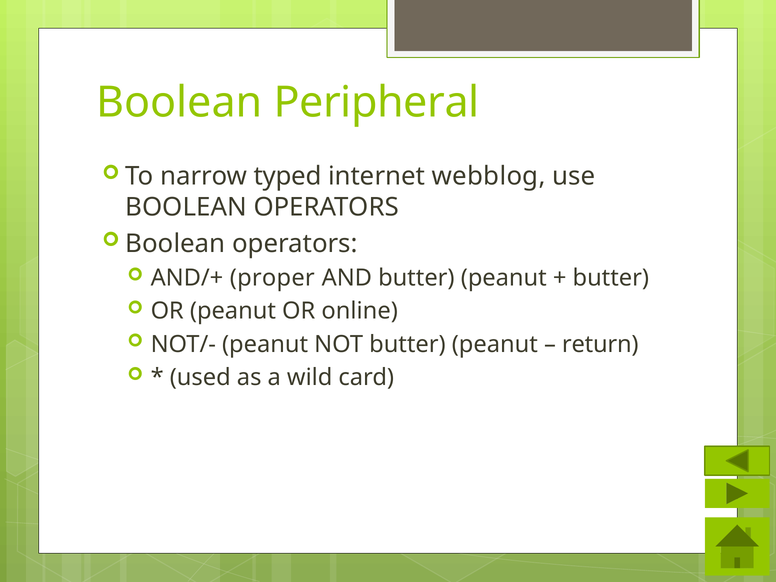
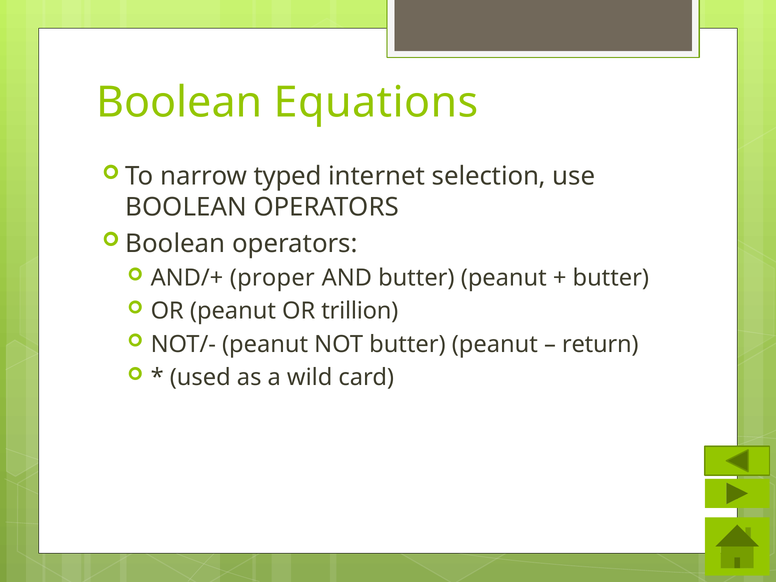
Peripheral: Peripheral -> Equations (376, 103)
webblog: webblog -> selection (489, 176)
online: online -> trillion (360, 311)
